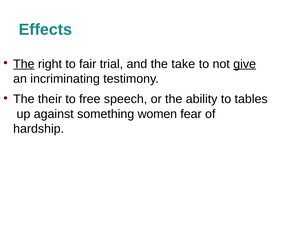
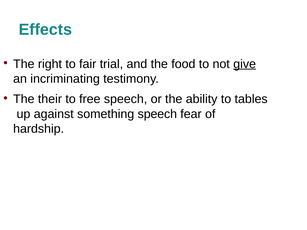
The underline: present -> none (24, 64)
take: take -> food (183, 64)
something women: women -> speech (157, 114)
